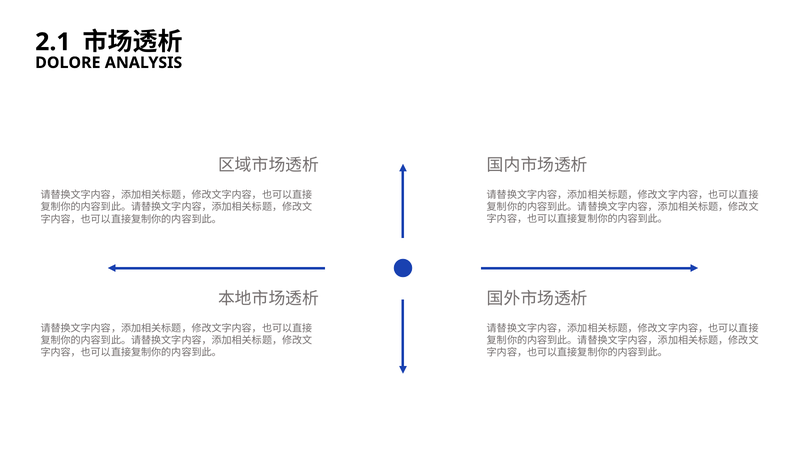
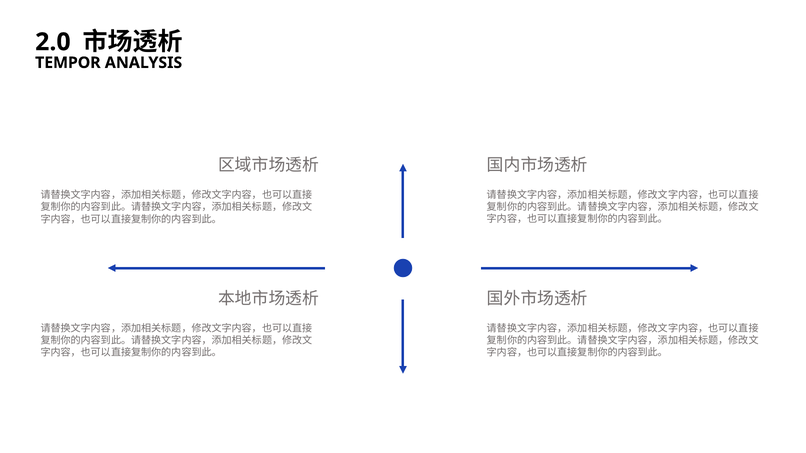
2.1: 2.1 -> 2.0 (53, 42)
DOLORE: DOLORE -> TEMPOR (68, 63)
